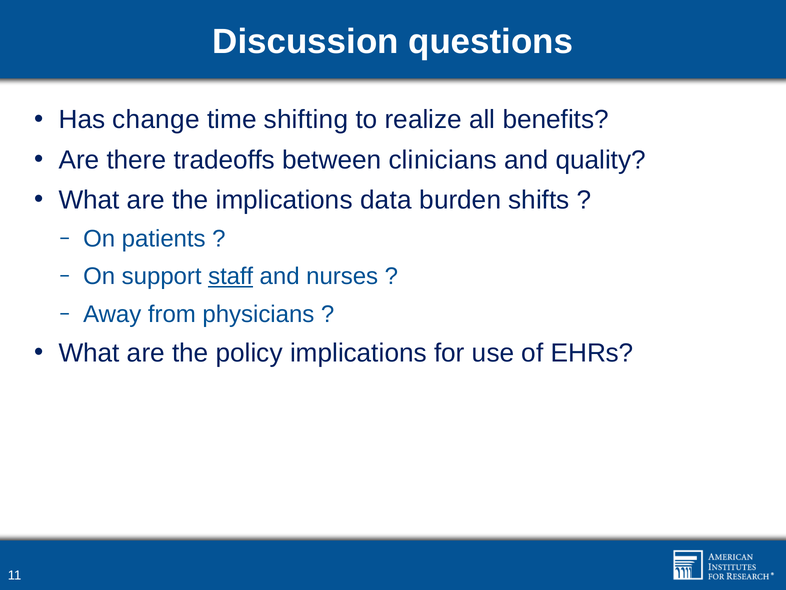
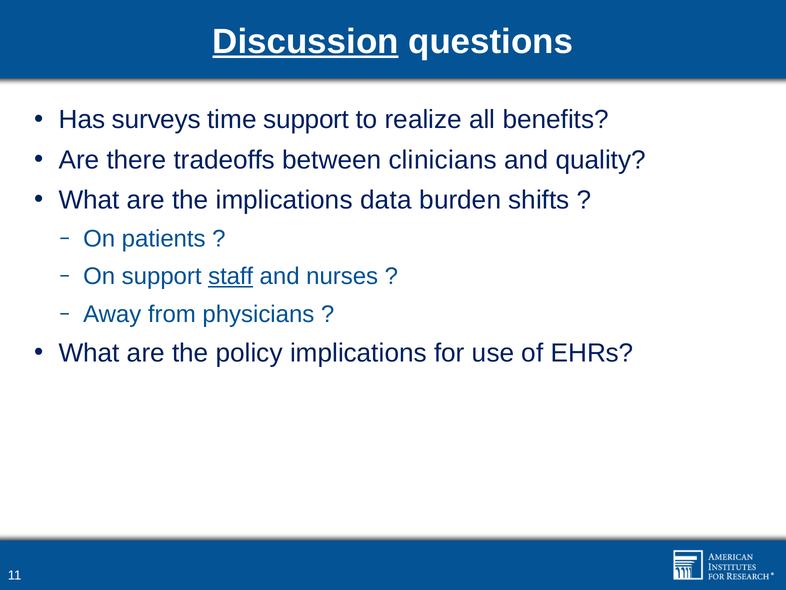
Discussion underline: none -> present (305, 42)
change: change -> surveys (156, 120)
time shifting: shifting -> support (306, 120)
